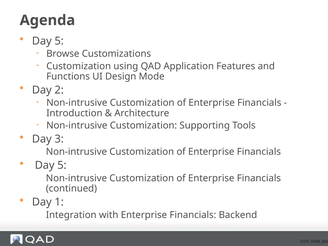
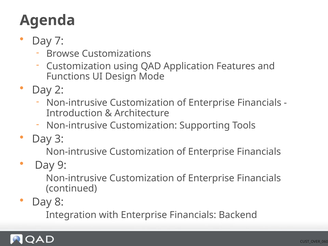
5: 5 -> 7 (59, 41)
5: 5 -> 9 (62, 165)
1: 1 -> 8 (59, 202)
